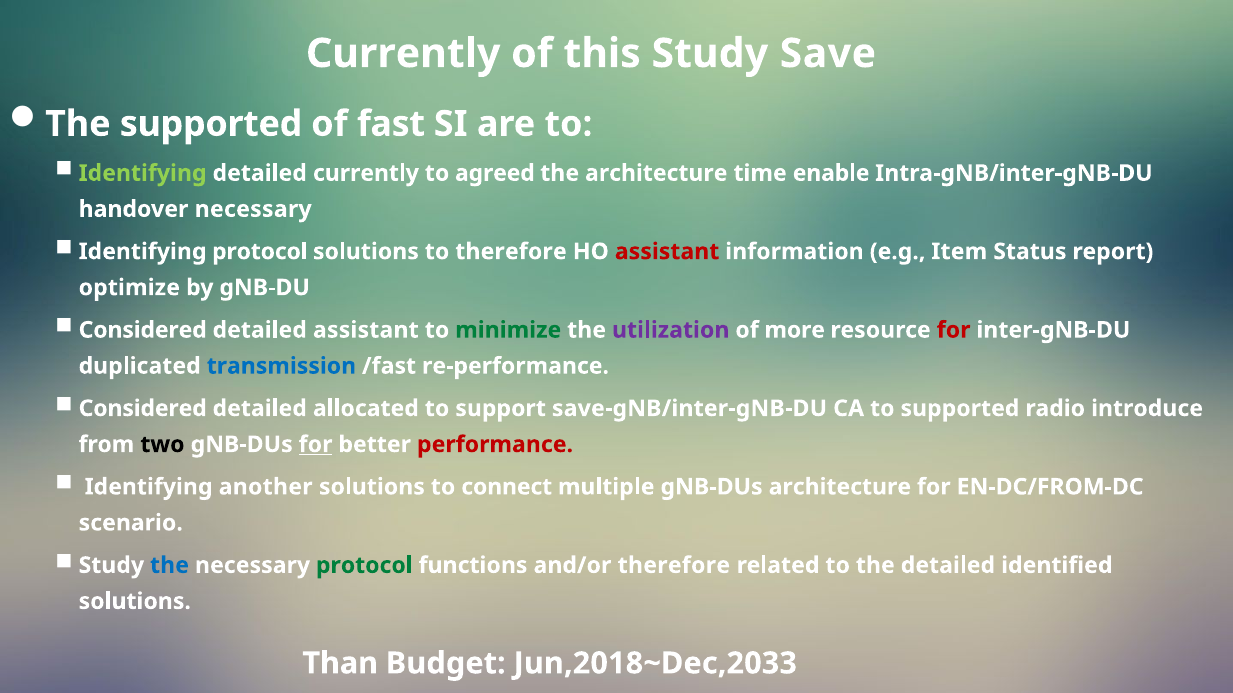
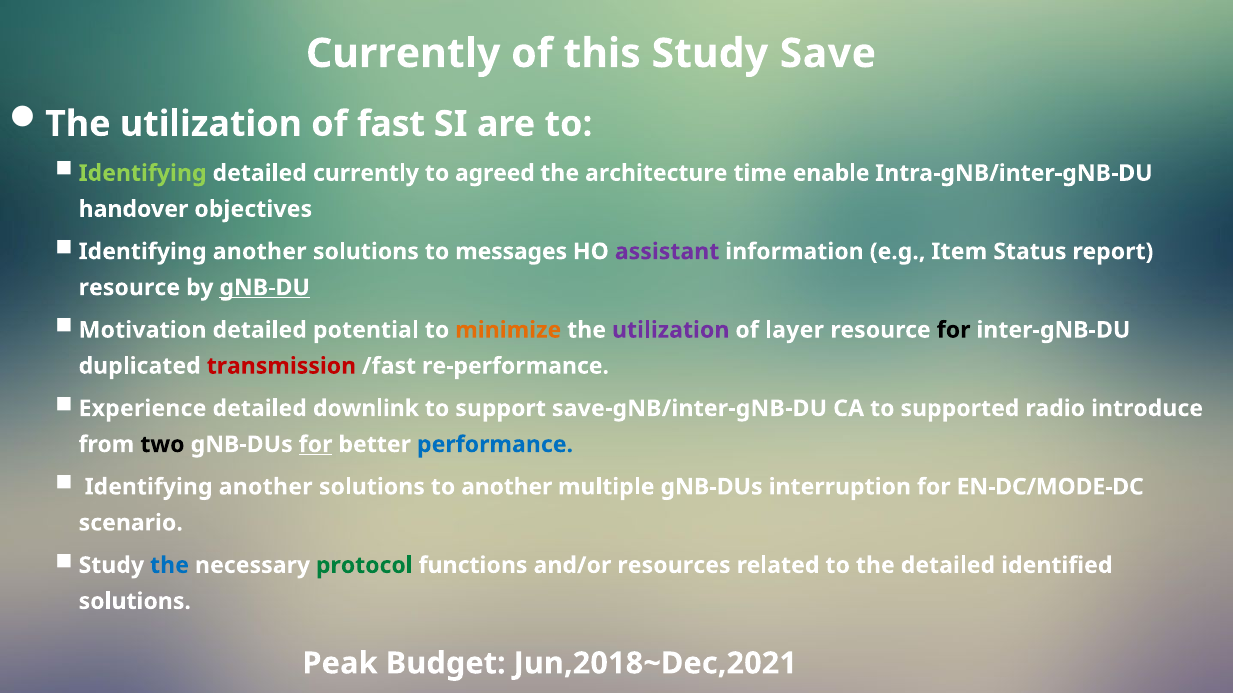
supported: supported -> utilization (211, 124)
handover necessary: necessary -> objectives (253, 209)
protocol: protocol -> another (260, 252)
to therefore: therefore -> messages (511, 252)
assistant colour: red -> purple (667, 252)
optimize: optimize -> resource (129, 288)
gNB-DU underline: none -> present (265, 288)
Considered: Considered -> Motivation (143, 330)
detailed assistant: assistant -> potential (366, 330)
minimize colour: green -> orange (508, 330)
more: more -> layer (794, 330)
for colour: red -> black (954, 330)
transmission colour: blue -> red (281, 366)
Considered: Considered -> Experience (143, 409)
allocated: allocated -> downlink (366, 409)
performance colour: red -> blue (495, 445)
to connect: connect -> another (507, 487)
gNB-DUs architecture: architecture -> interruption (840, 487)
EN-DC/FROM-DC: EN-DC/FROM-DC -> EN-DC/MODE-DC (1050, 487)
and/or therefore: therefore -> resources (674, 566)
Than: Than -> Peak (340, 664)
Jun,2018~Dec,2033: Jun,2018~Dec,2033 -> Jun,2018~Dec,2021 (655, 664)
